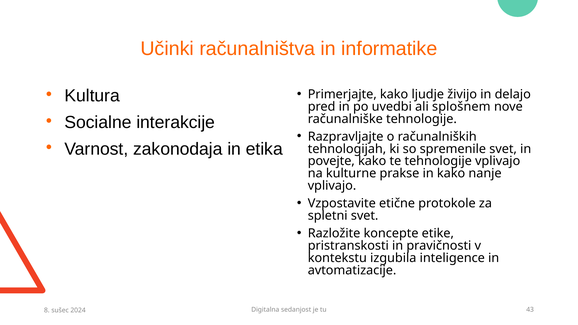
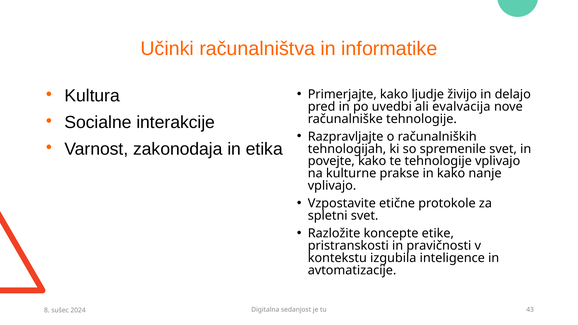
splošnem: splošnem -> evalvacija (461, 107)
